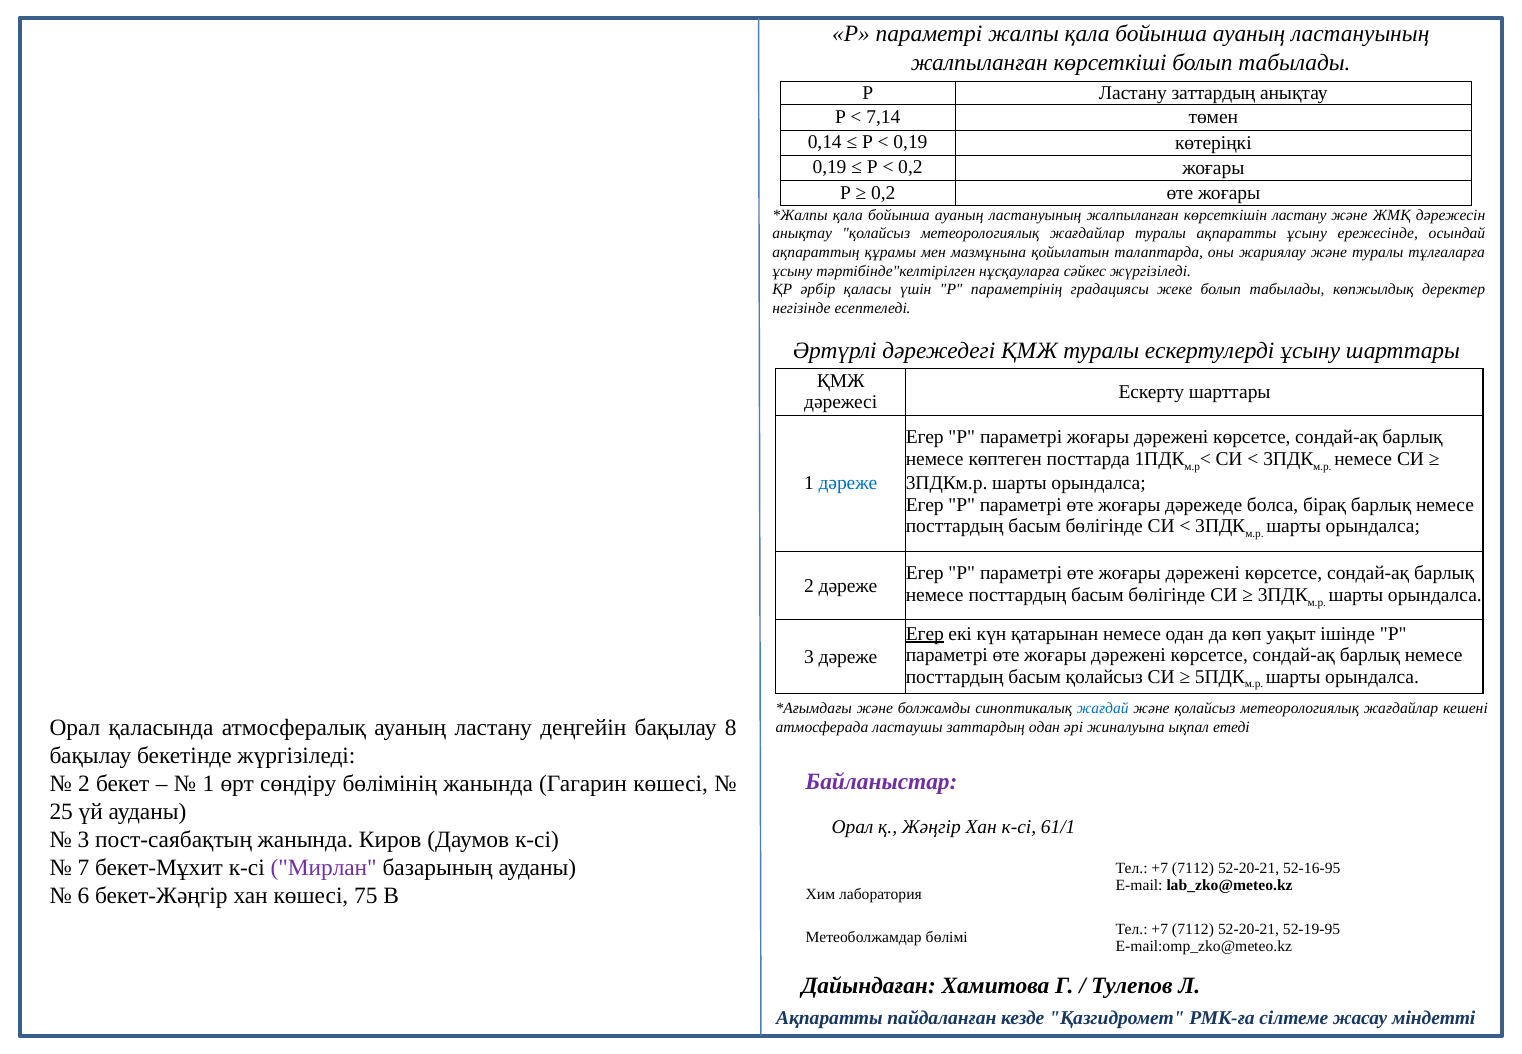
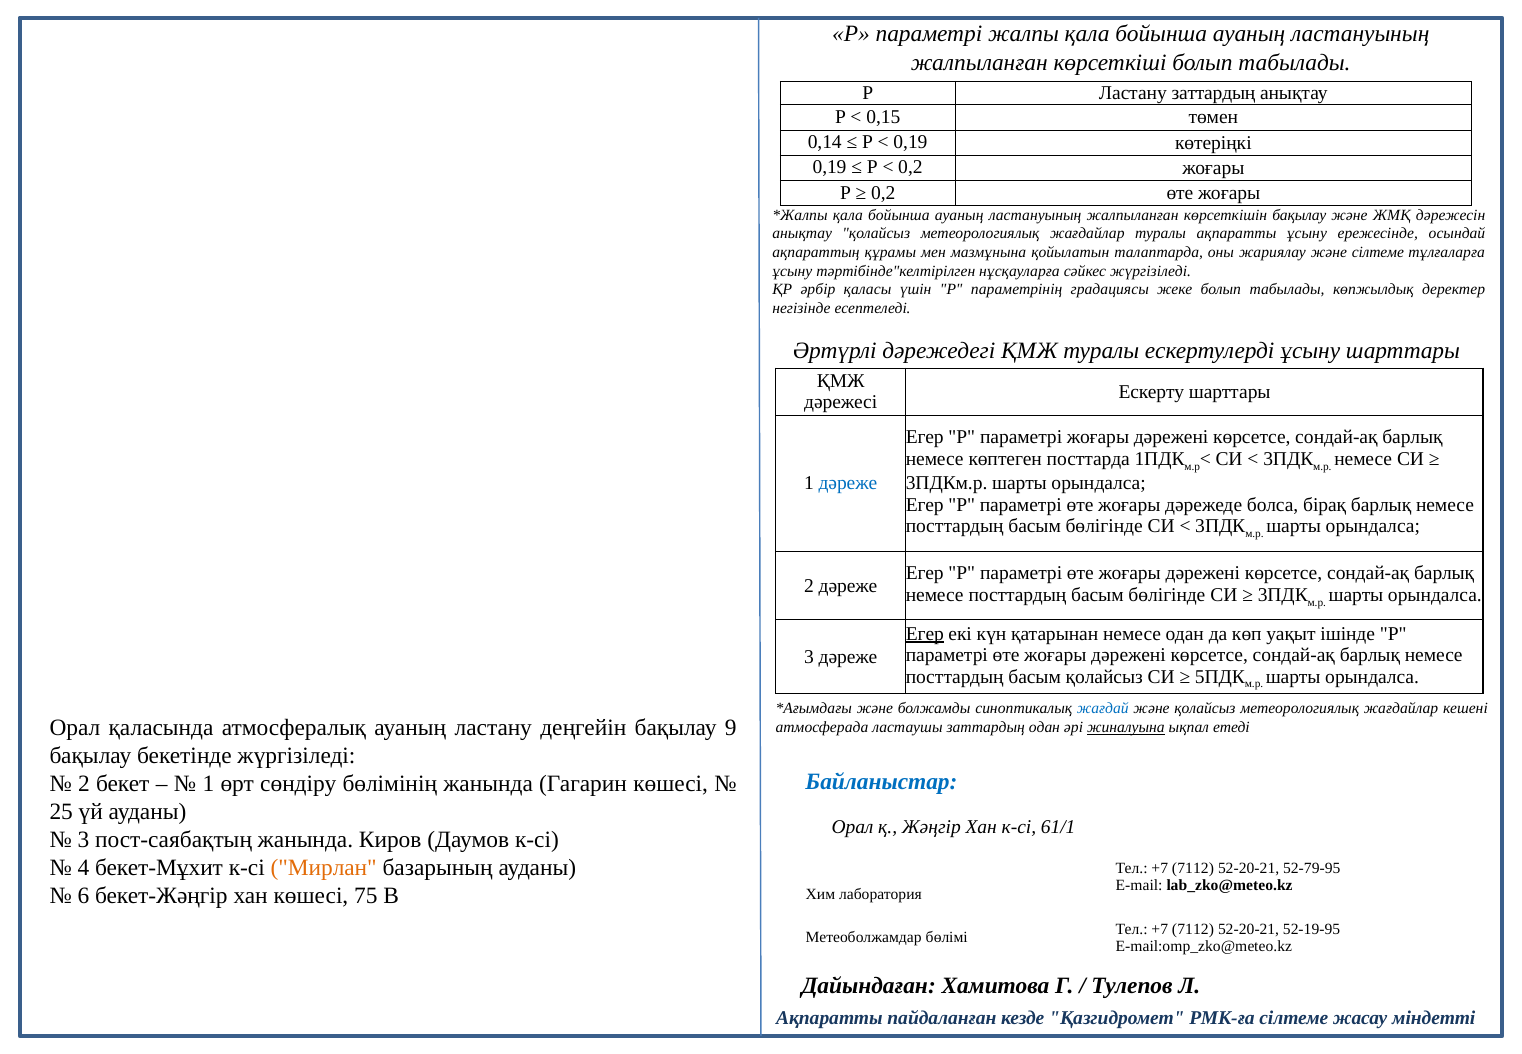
7,14: 7,14 -> 0,15 (883, 117)
көрсеткішін ластану: ластану -> бақылау (1299, 215)
және туралы: туралы -> сілтеме (1378, 252)
8: 8 -> 9 (731, 727)
жиналуына underline: none -> present (1126, 727)
Байланыстар colour: purple -> blue (881, 781)
7: 7 -> 4 (83, 868)
Мирлан colour: purple -> orange (324, 868)
52-16-95: 52-16-95 -> 52-79-95 (1312, 868)
